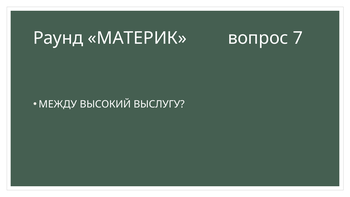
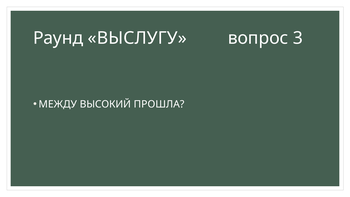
МАТЕРИК: МАТЕРИК -> ВЫСЛУГУ (137, 38)
7: 7 -> 3 (298, 38)
ВЫСЛУГУ: ВЫСЛУГУ -> ПРОШЛА (159, 104)
